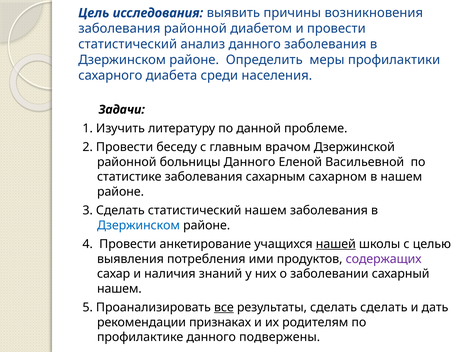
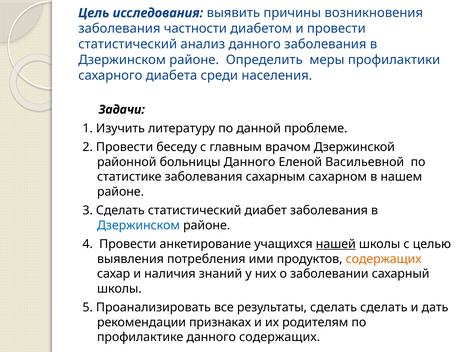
заболевания районной: районной -> частности (195, 29)
статистический нашем: нашем -> диабет (266, 210)
содержащих colour: purple -> orange (384, 259)
нашем: нашем -> школы (119, 288)
все underline: present -> none (224, 307)
данного подвержены: подвержены -> содержащих (280, 337)
